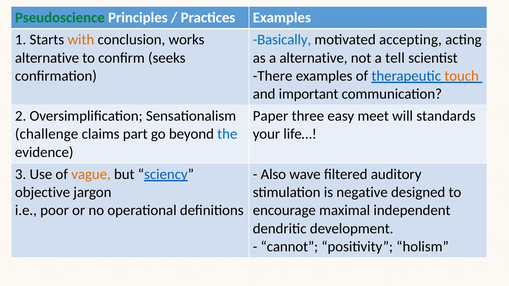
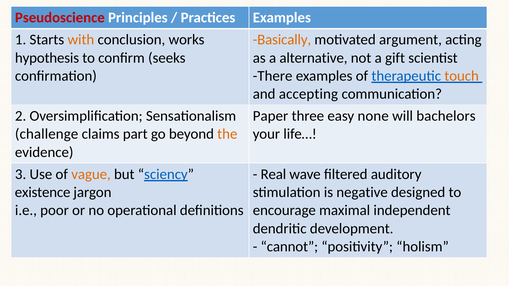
Pseudoscience colour: green -> red (60, 18)
Basically colour: blue -> orange (282, 40)
accepting: accepting -> argument (410, 40)
alternative: alternative -> hypothesis (47, 58)
tell: tell -> gift (395, 58)
important: important -> accepting (308, 94)
meet: meet -> none (373, 116)
standards: standards -> bachelors (446, 116)
the colour: blue -> orange (227, 134)
Also: Also -> Real (273, 174)
objective: objective -> existence (43, 192)
